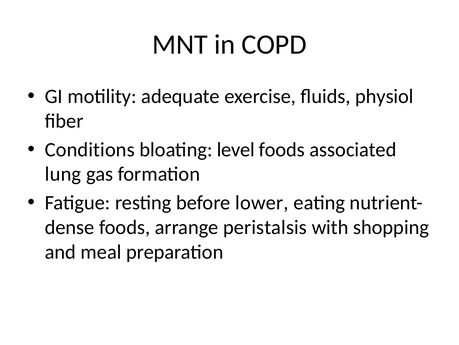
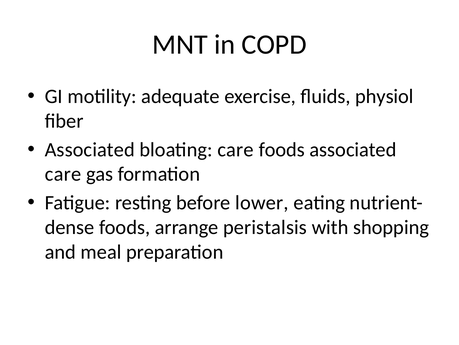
Conditions: Conditions -> Associated (90, 149)
bloating level: level -> care (236, 149)
lung: lung -> care (63, 174)
